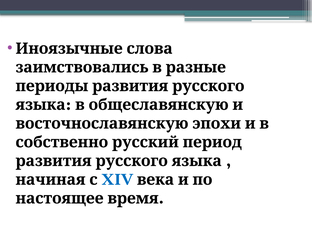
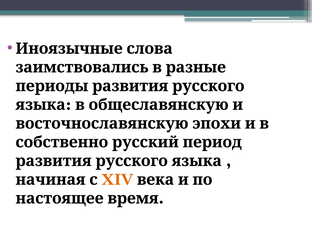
XIV colour: blue -> orange (117, 180)
